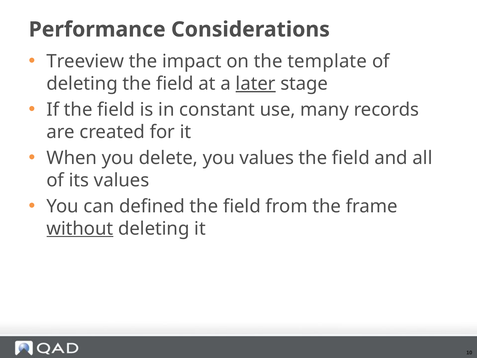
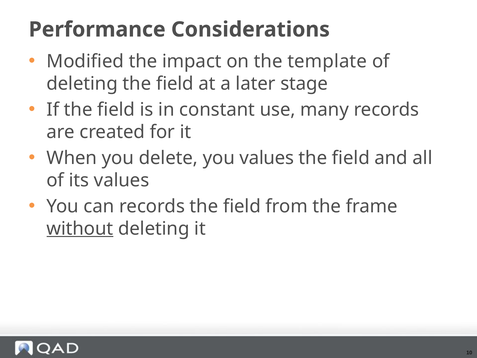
Treeview: Treeview -> Modified (85, 61)
later underline: present -> none (256, 84)
can defined: defined -> records (152, 206)
